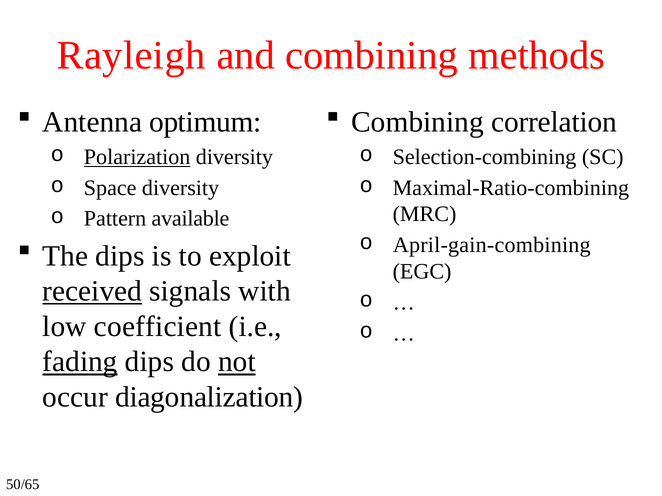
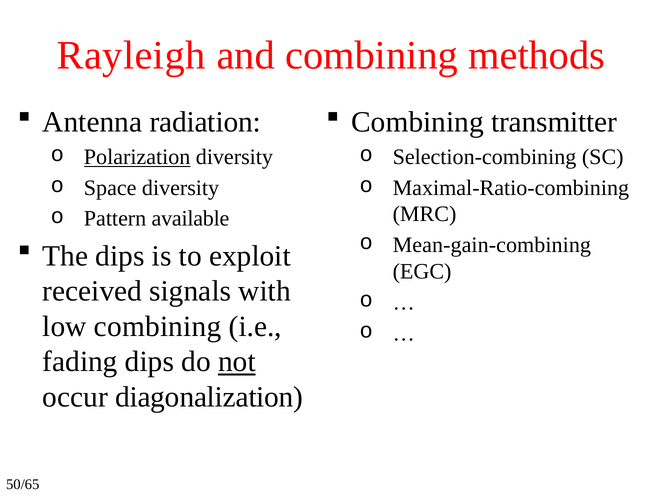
optimum: optimum -> radiation (205, 122)
correlation: correlation -> transmitter (554, 122)
April-gain-combining: April-gain-combining -> Mean-gain-combining (492, 245)
received underline: present -> none (92, 291)
low coefficient: coefficient -> combining (158, 327)
fading underline: present -> none (80, 362)
